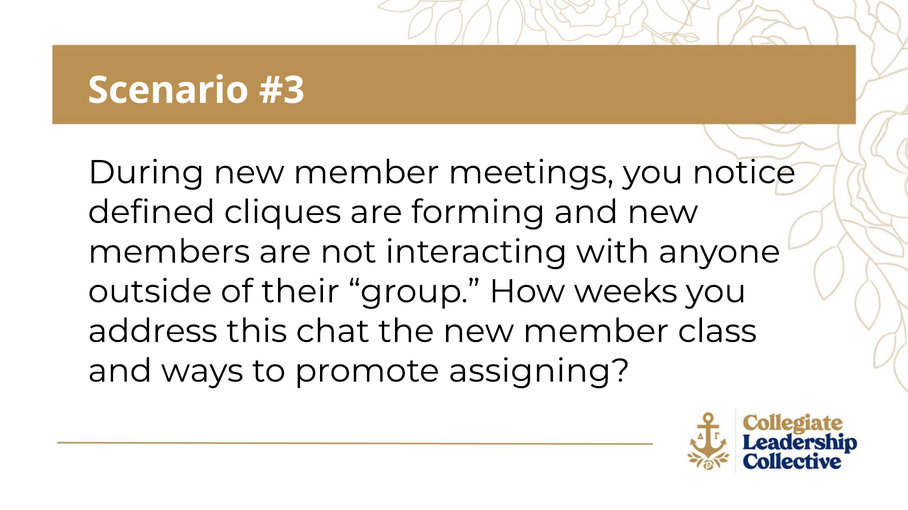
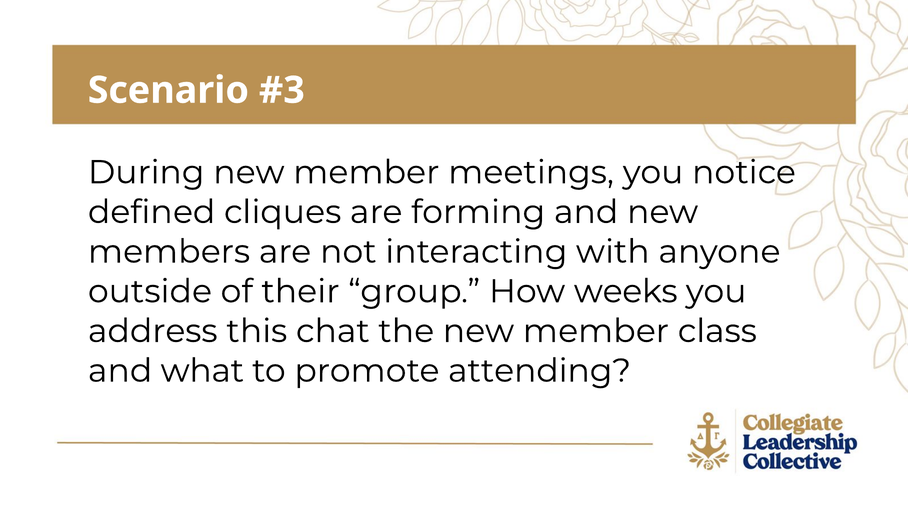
ways: ways -> what (202, 371)
assigning: assigning -> attending (540, 371)
